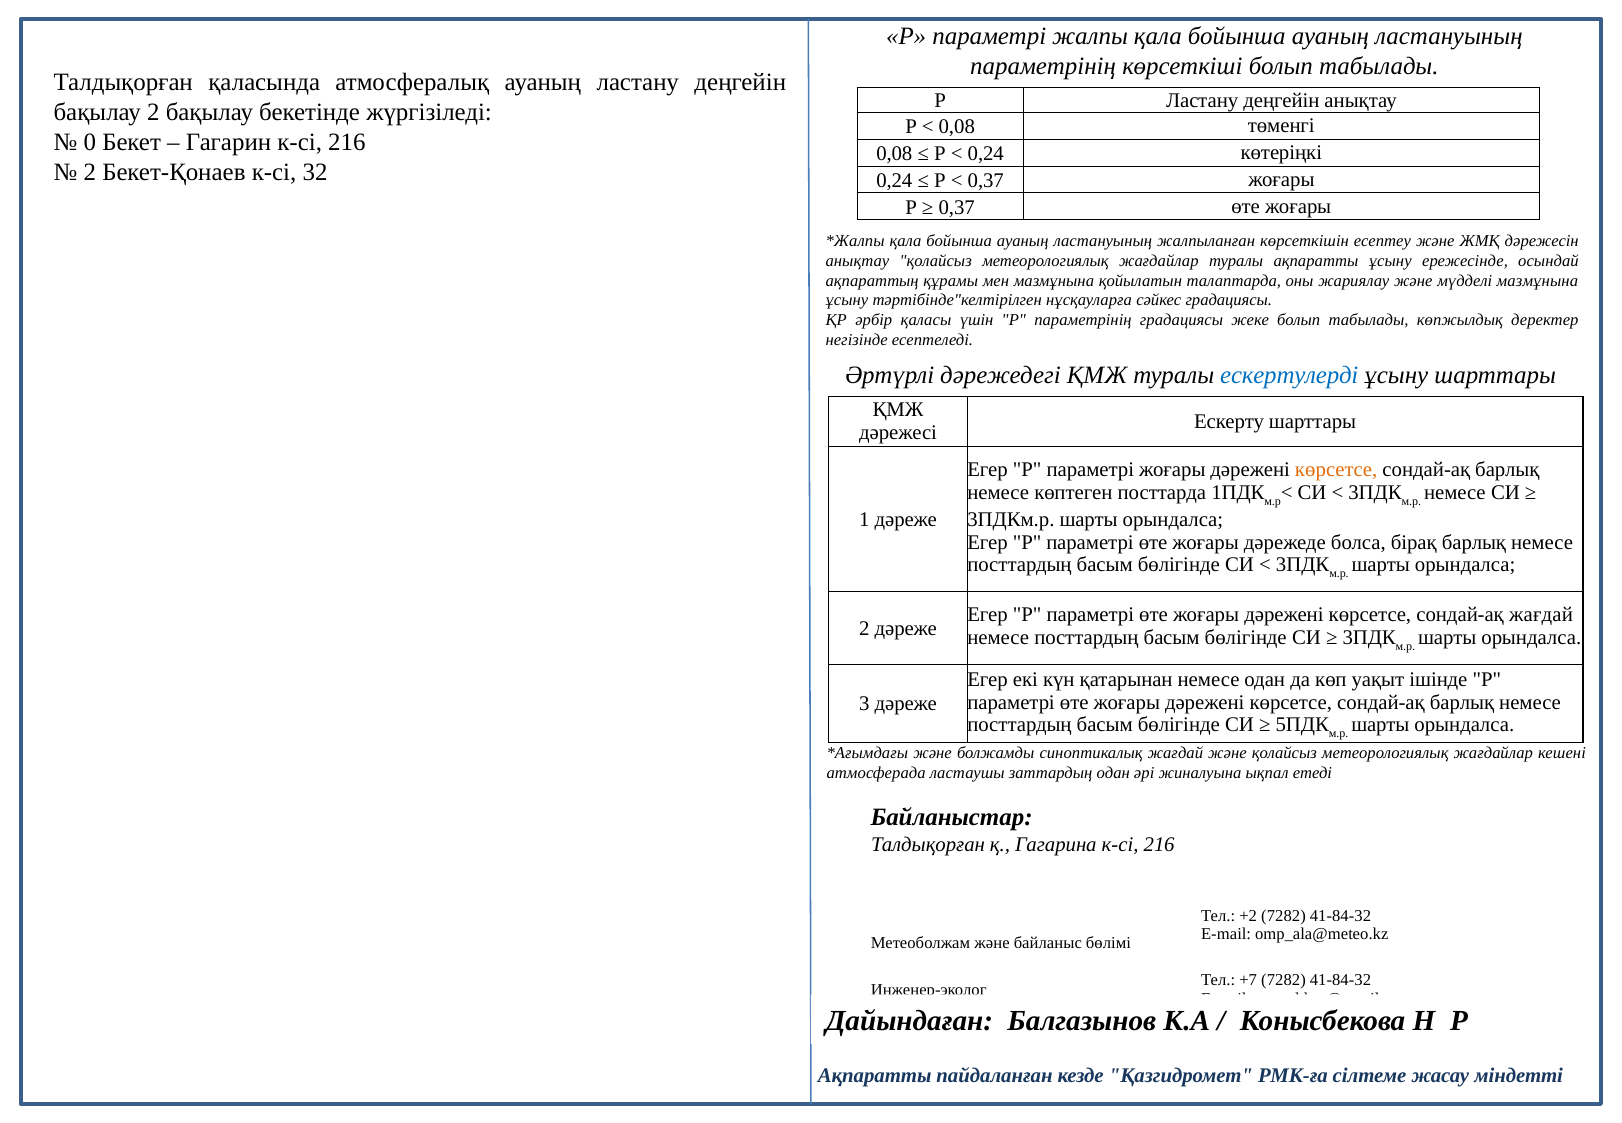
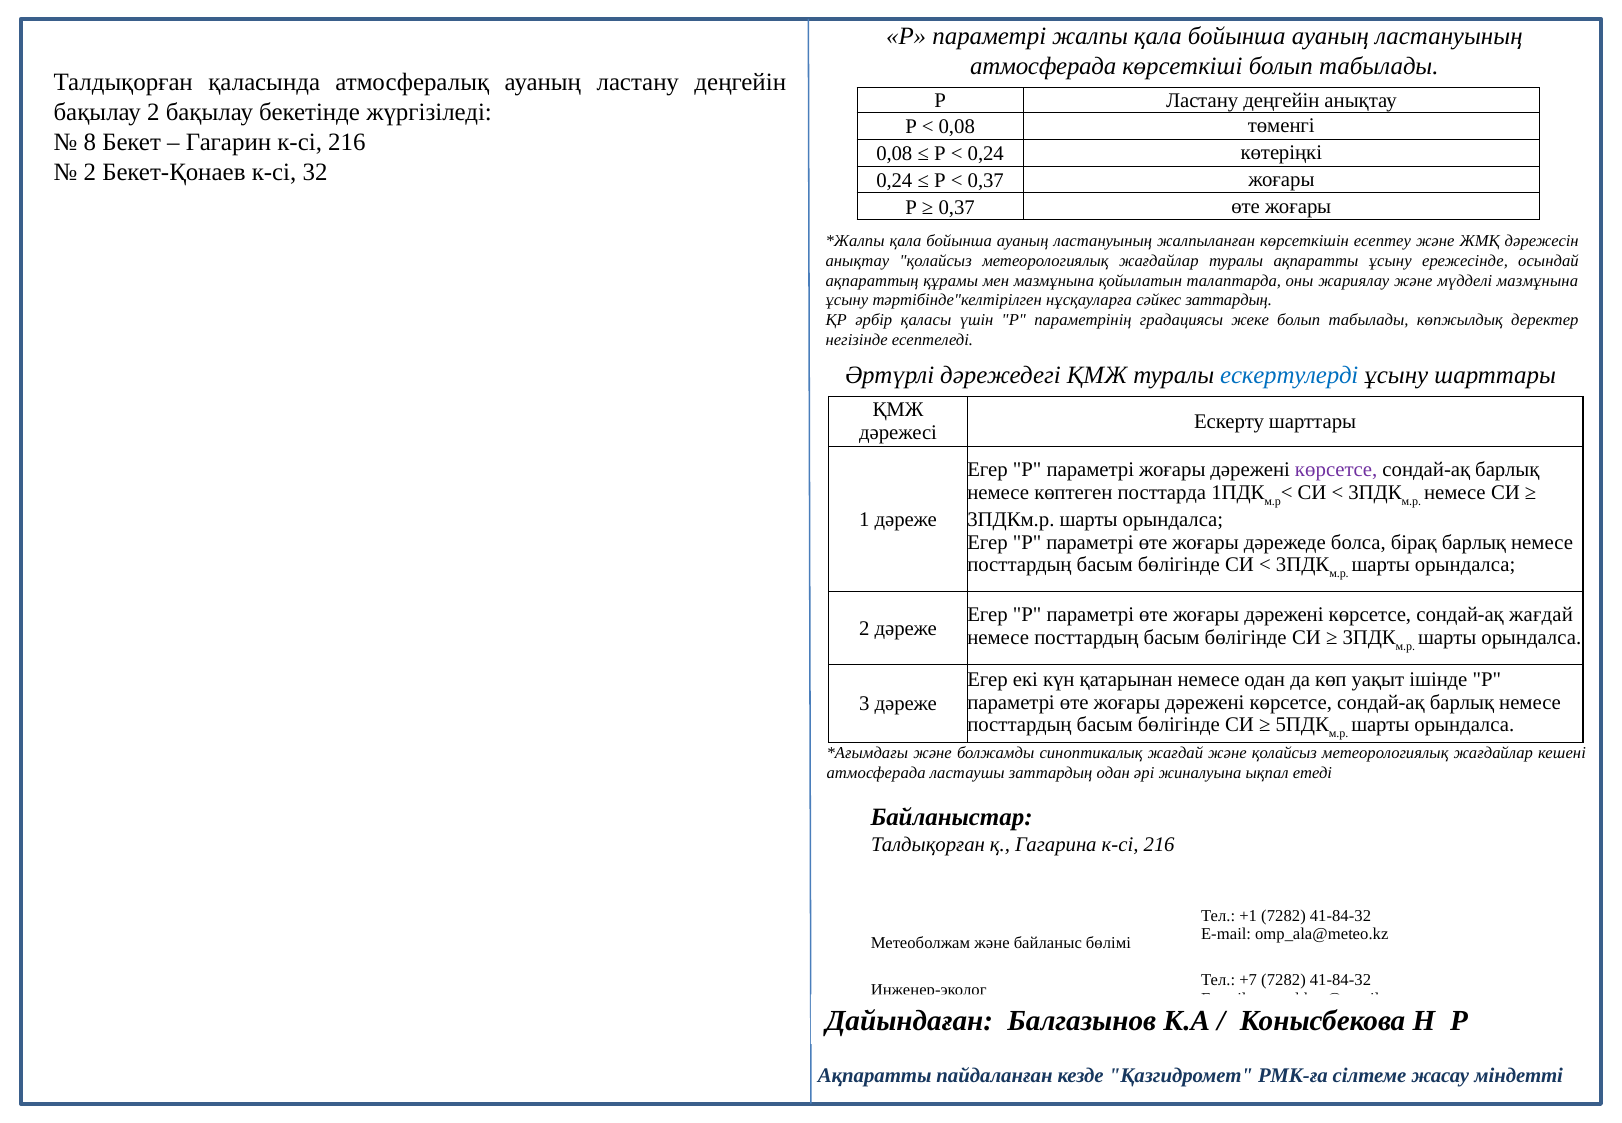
параметрінің: параметрінің -> атмосферада (1043, 67)
0: 0 -> 8 (90, 142)
сәйкес градациясы: градациясы -> заттардың (1229, 300)
көрсетсе colour: orange -> purple (1336, 470)
+2: +2 -> +1 (1248, 915)
